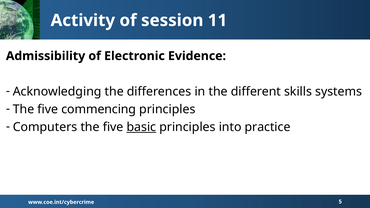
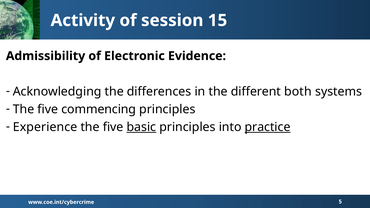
11: 11 -> 15 (218, 20)
skills: skills -> both (298, 92)
Computers: Computers -> Experience (45, 127)
practice underline: none -> present (268, 127)
